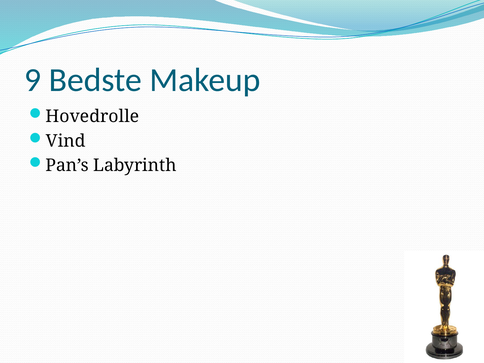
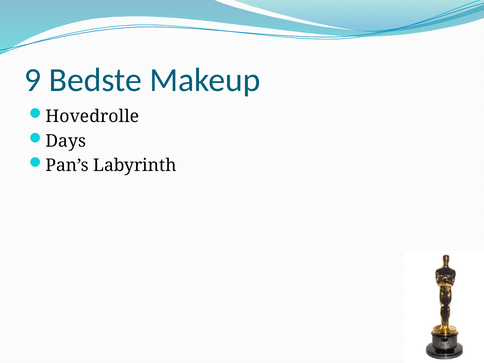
Vind: Vind -> Days (66, 141)
